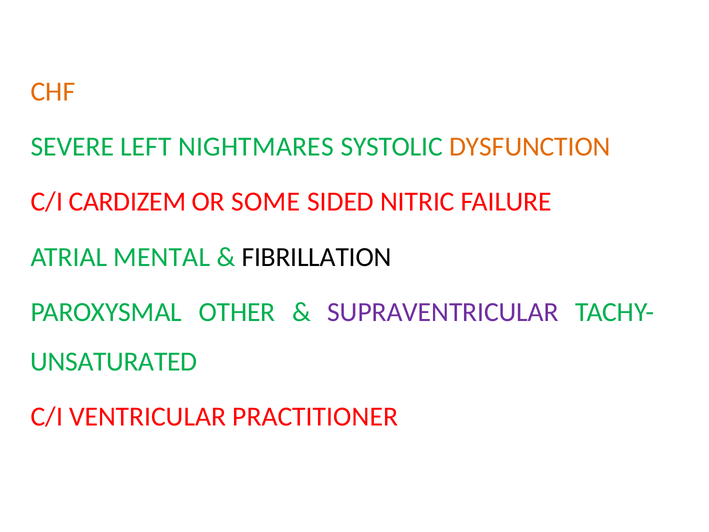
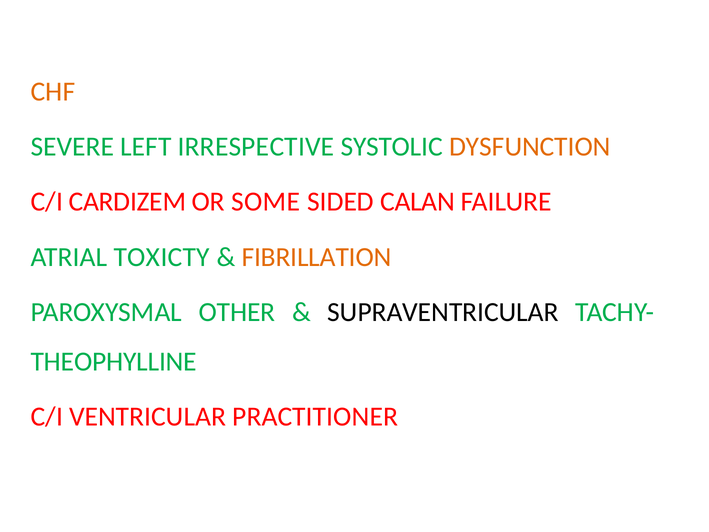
NIGHTMARES: NIGHTMARES -> IRRESPECTIVE (256, 147)
NITRIC: NITRIC -> CALAN (418, 202)
MENTAL: MENTAL -> TOXICTY (162, 257)
FIBRILLATION colour: black -> orange (316, 257)
SUPRAVENTRICULAR colour: purple -> black (443, 312)
UNSATURATED: UNSATURATED -> THEOPHYLLINE (114, 361)
